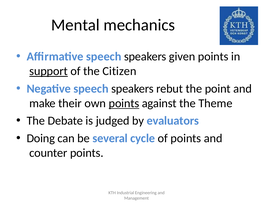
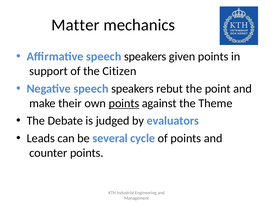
Mental: Mental -> Matter (75, 25)
support underline: present -> none (49, 71)
Doing: Doing -> Leads (41, 138)
